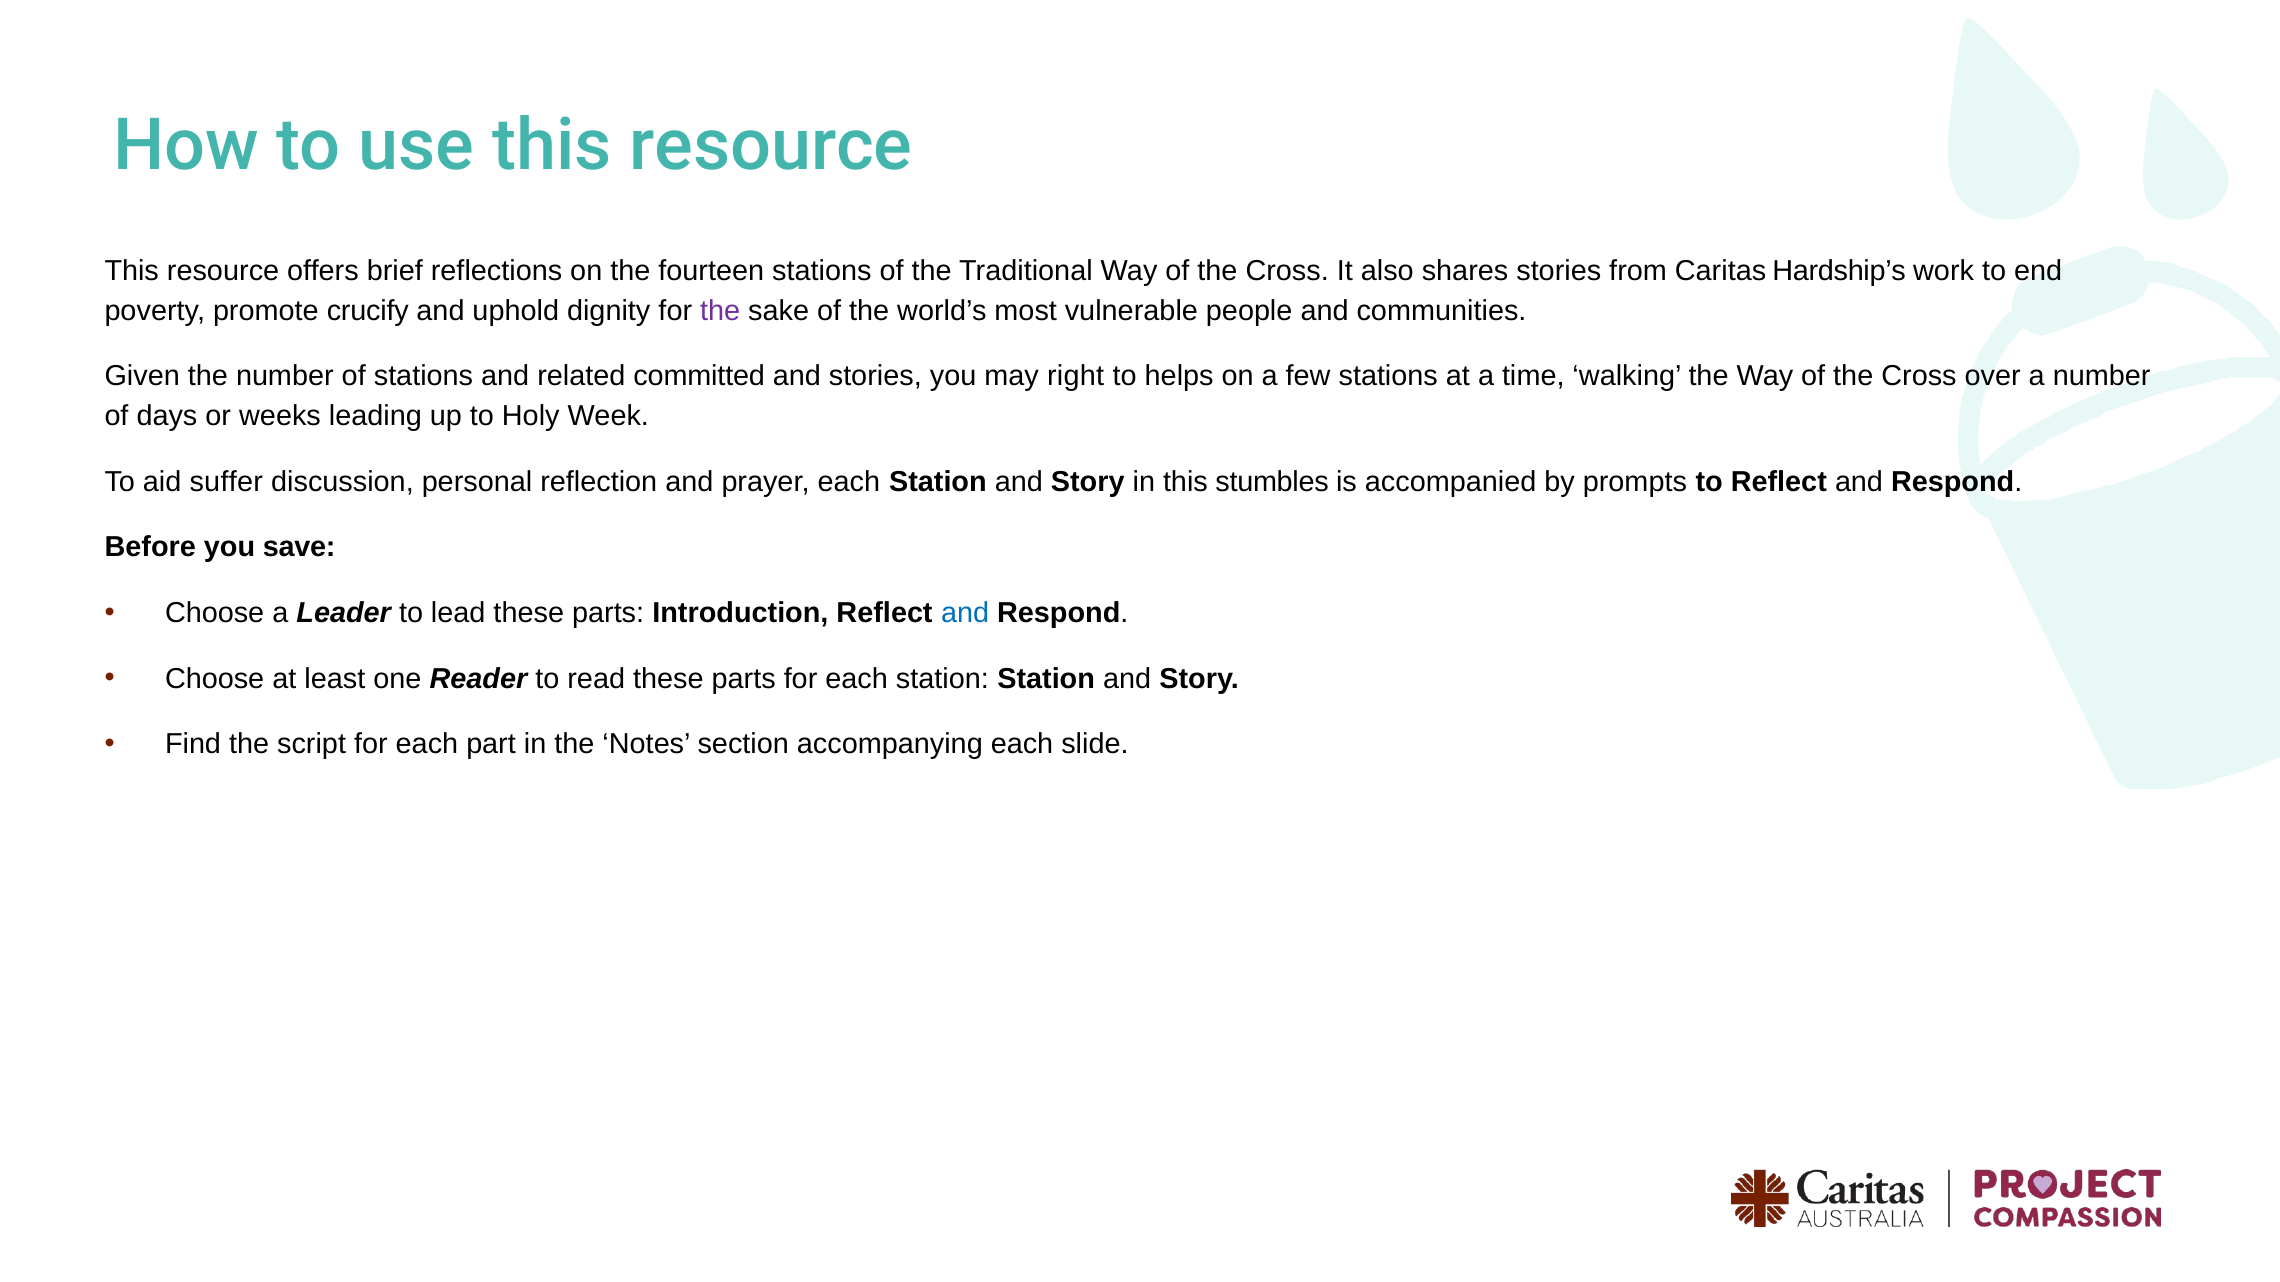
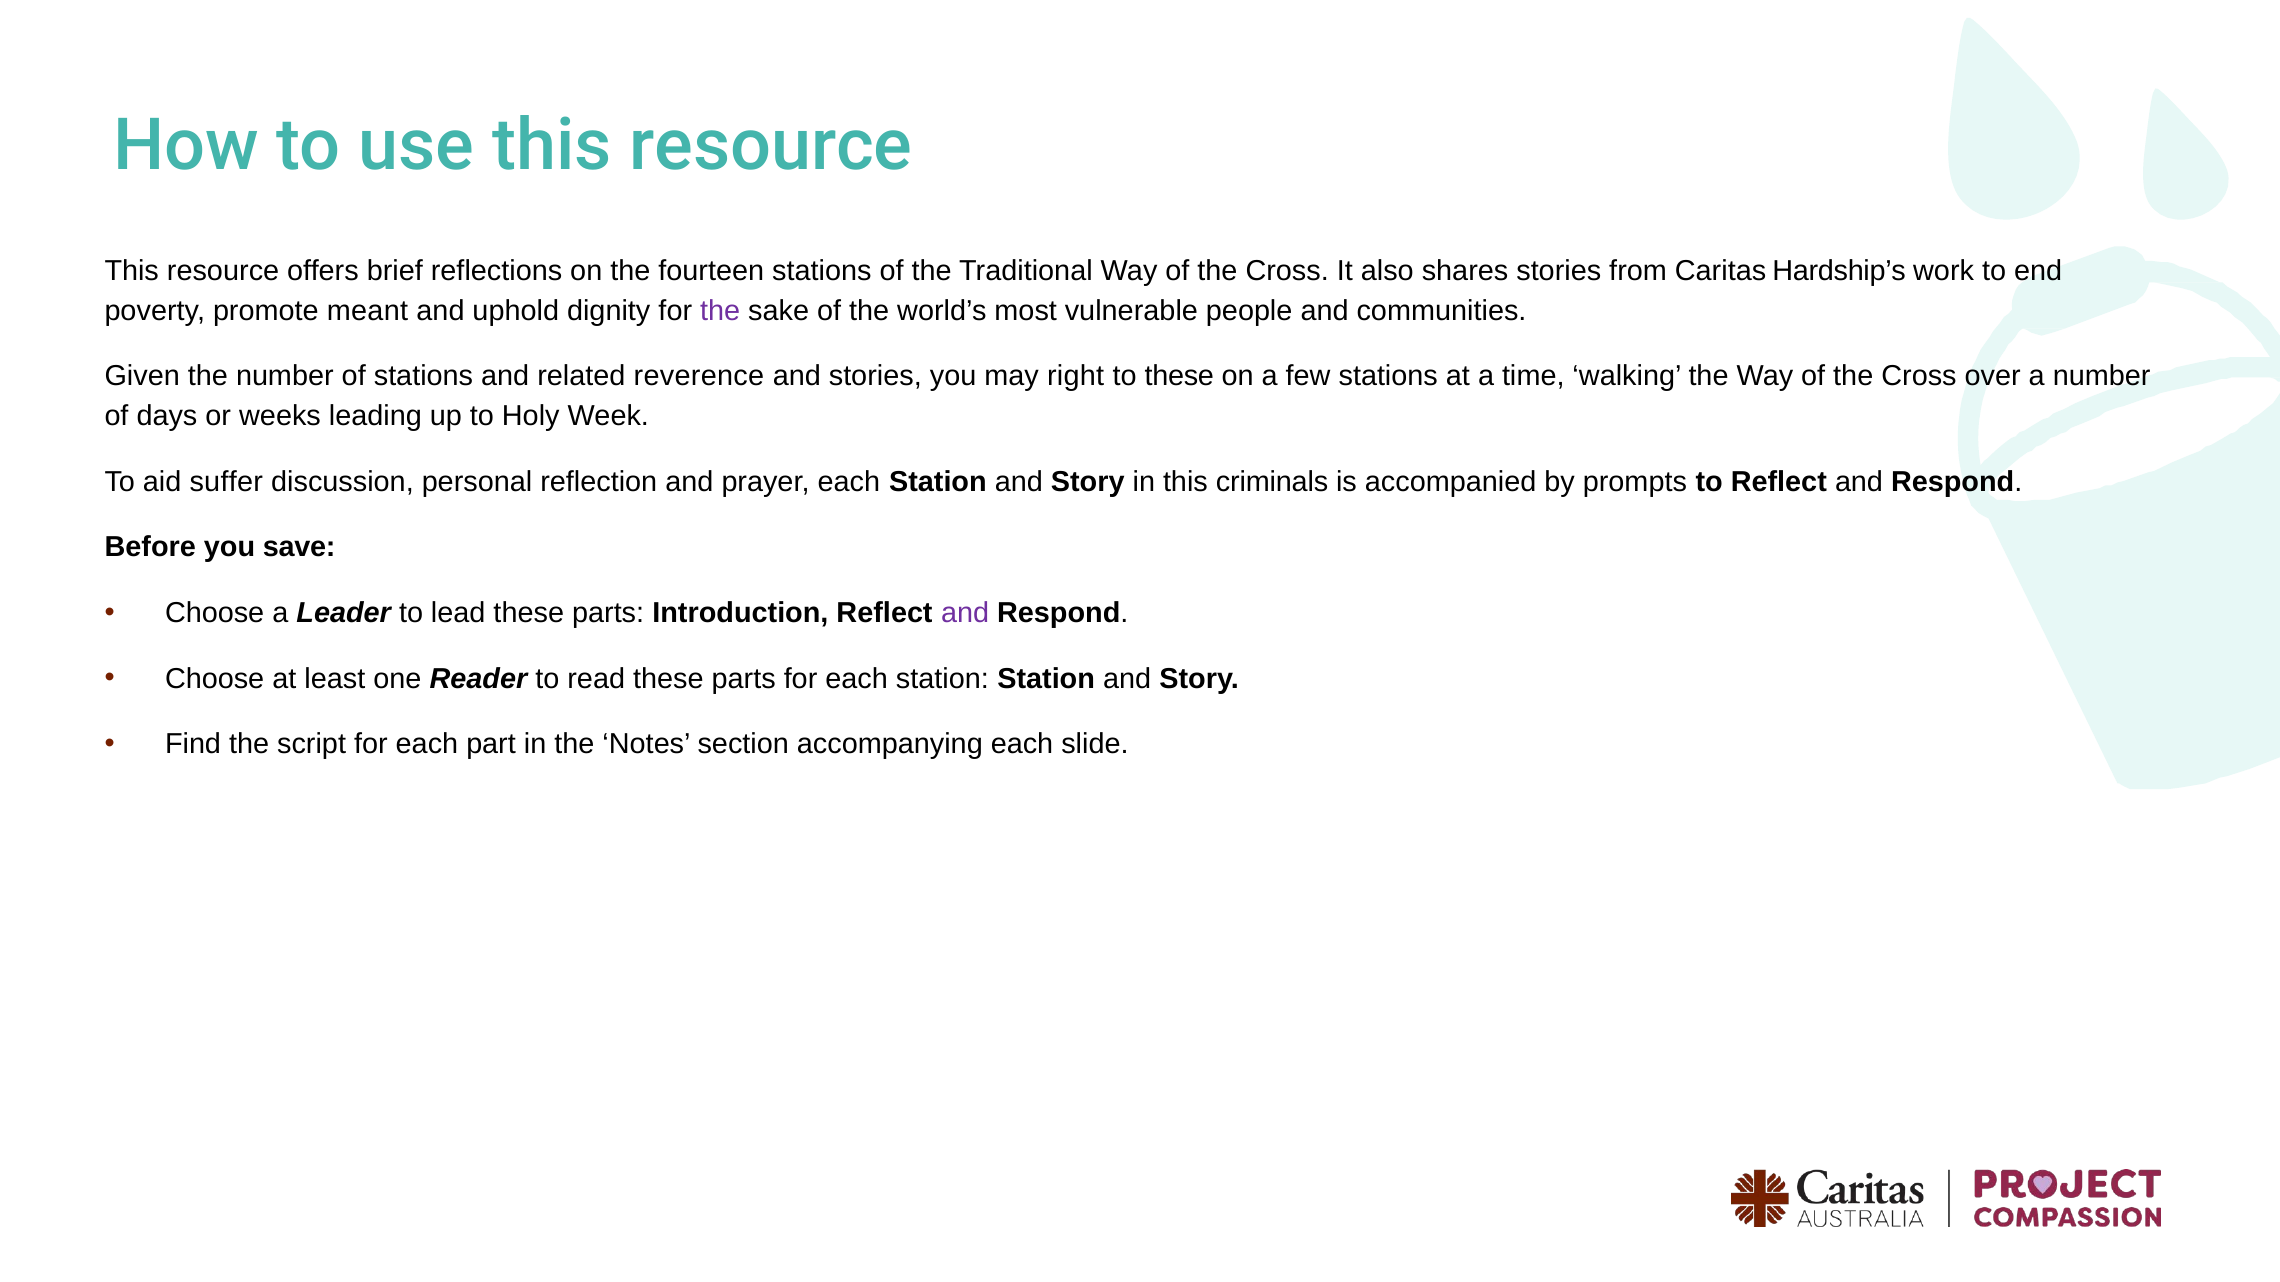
crucify: crucify -> meant (367, 311)
committed: committed -> reverence (699, 377)
to helps: helps -> these (1179, 377)
stumbles: stumbles -> criminals (1272, 482)
and colour: blue -> purple (965, 613)
